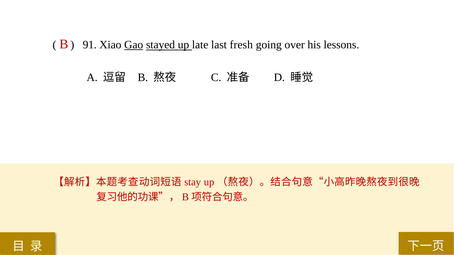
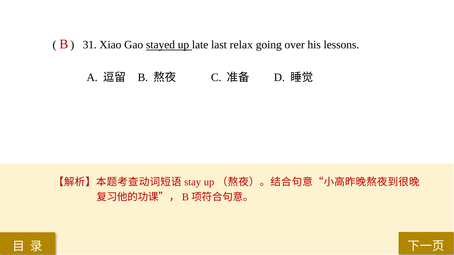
91: 91 -> 31 (90, 45)
Gao underline: present -> none (134, 45)
fresh: fresh -> relax (241, 45)
